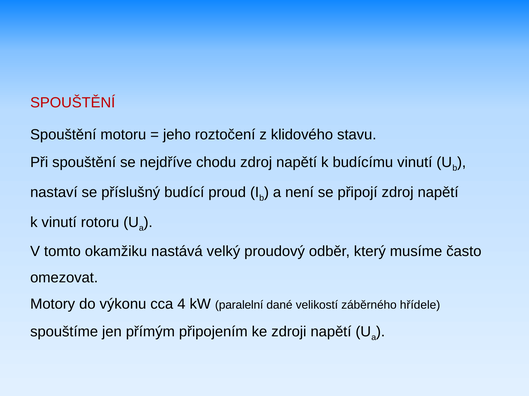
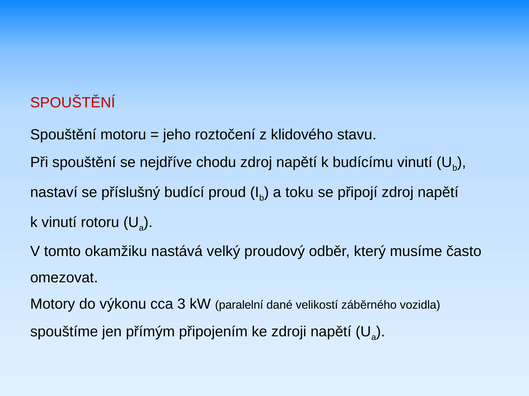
není: není -> toku (299, 193)
4: 4 -> 3 (181, 305)
hřídele: hřídele -> vozidla (420, 306)
